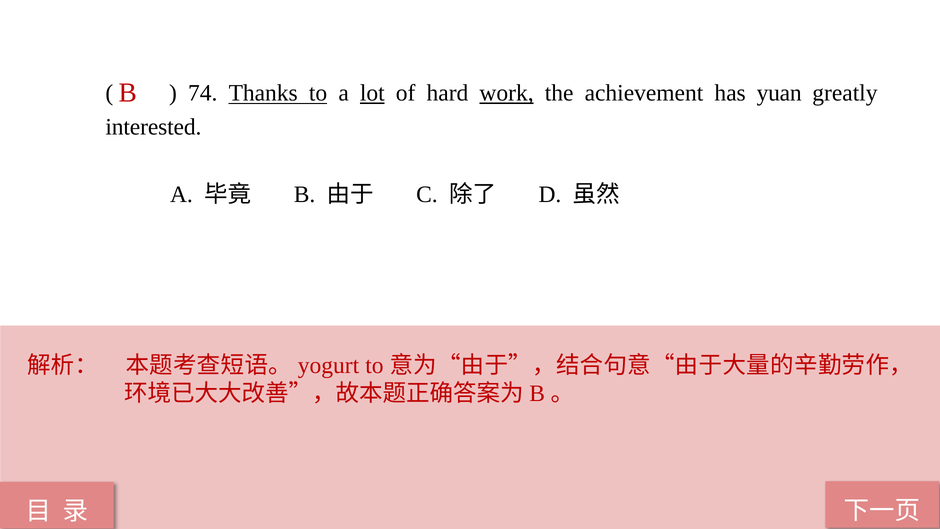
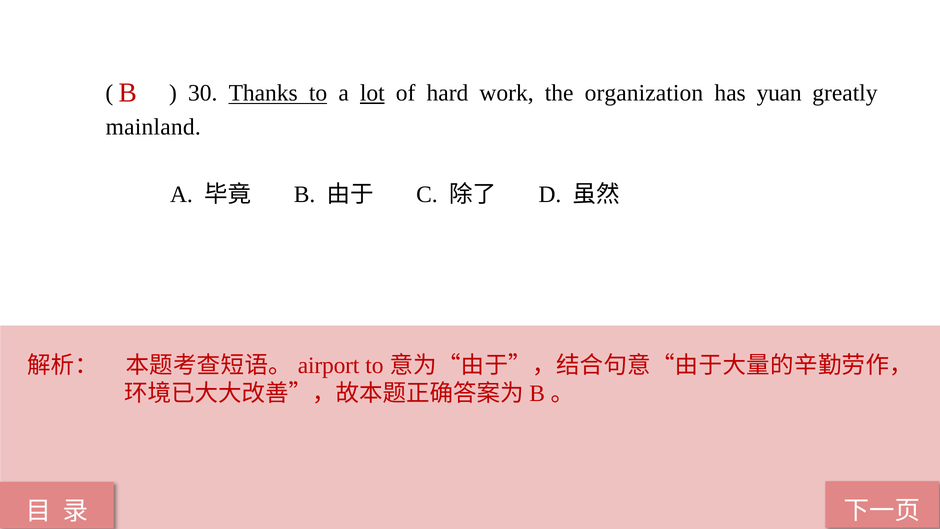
74: 74 -> 30 (203, 93)
work underline: present -> none (507, 93)
achievement: achievement -> organization (644, 93)
interested: interested -> mainland (153, 127)
yogurt: yogurt -> airport (329, 365)
